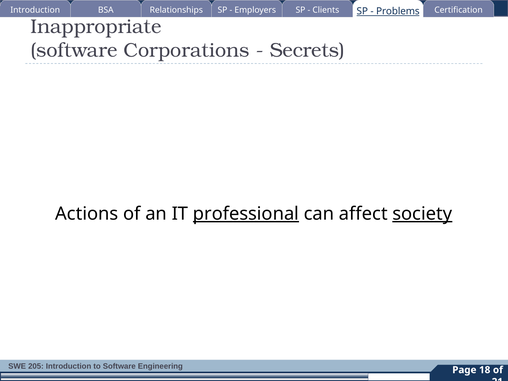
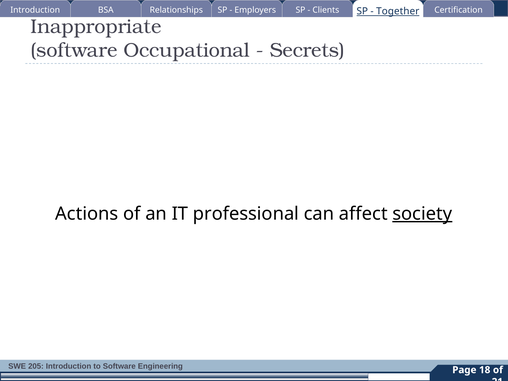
Problems: Problems -> Together (398, 11)
Corporations: Corporations -> Occupational (187, 50)
professional underline: present -> none (246, 214)
